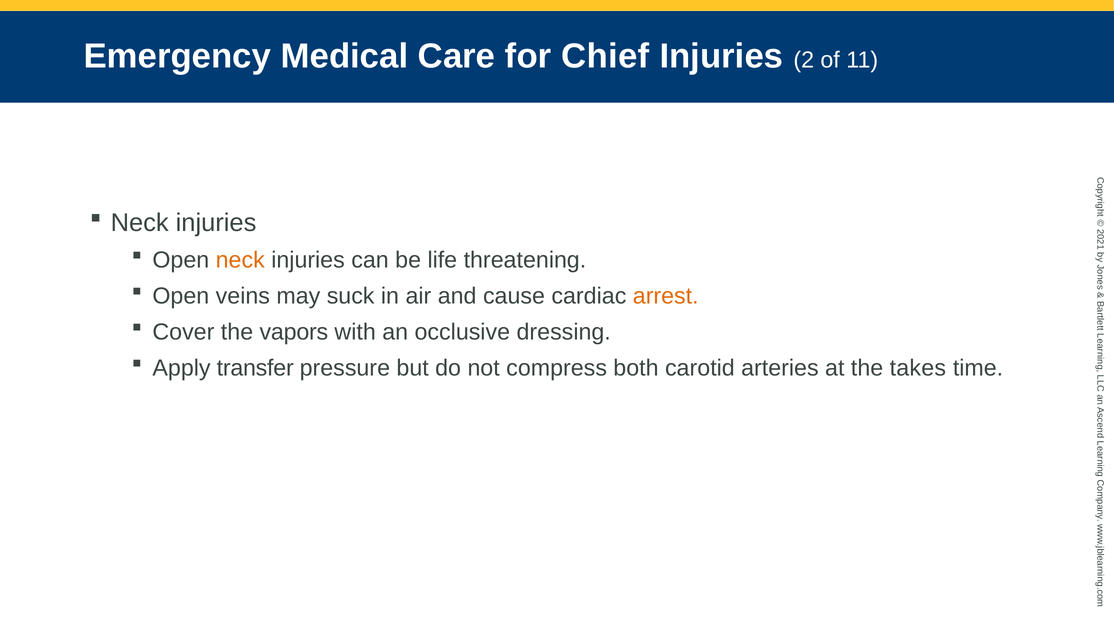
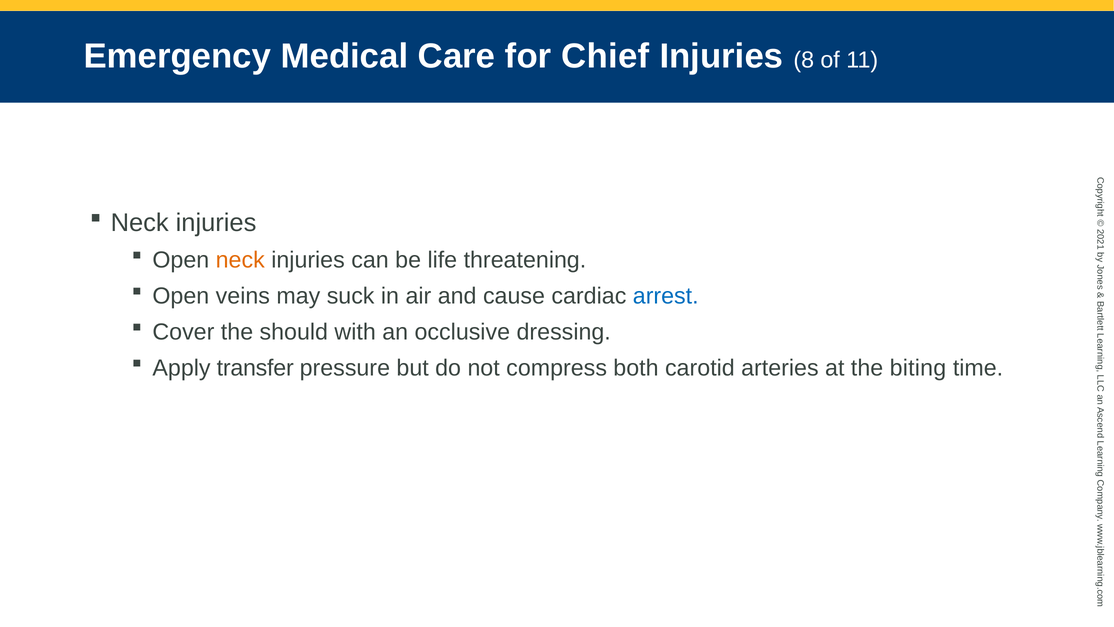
Injuries 2: 2 -> 8 (804, 60)
arrest colour: orange -> blue (666, 296)
vapors: vapors -> should (294, 332)
takes: takes -> biting (918, 368)
